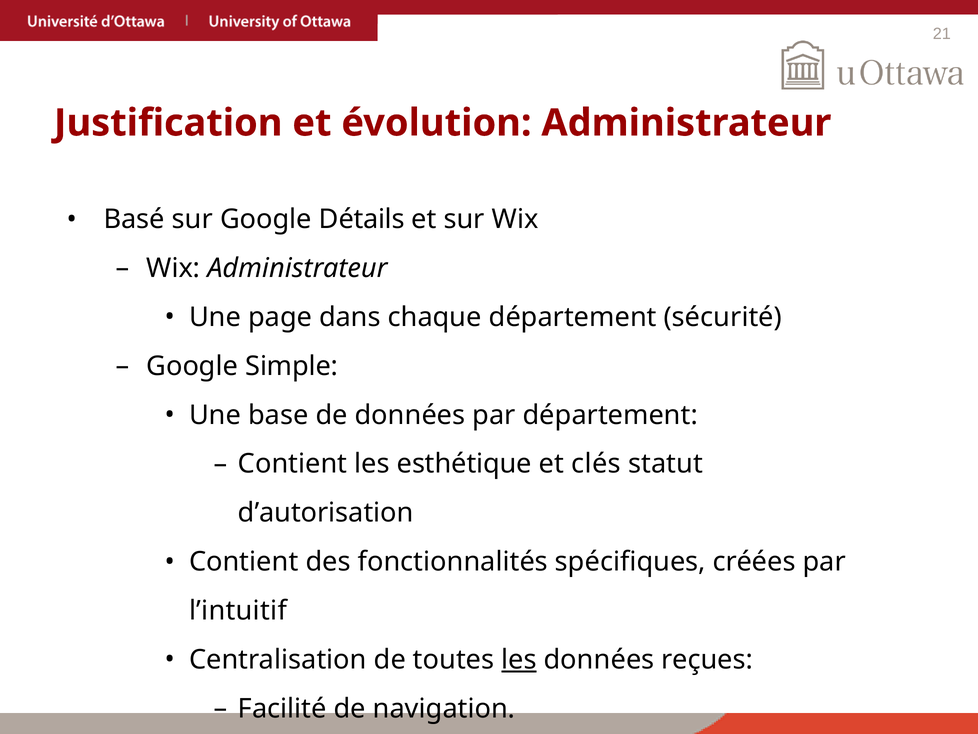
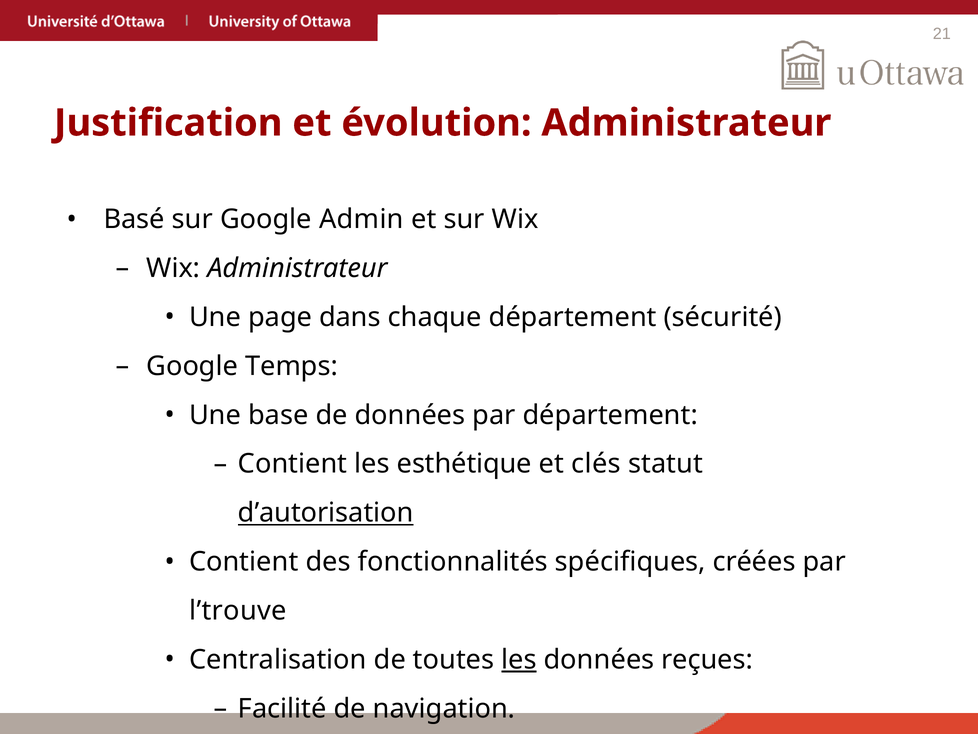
Détails: Détails -> Admin (362, 219)
Simple: Simple -> Temps (292, 366)
d’autorisation underline: none -> present (326, 513)
l’intuitif: l’intuitif -> l’trouve (238, 610)
